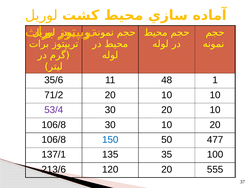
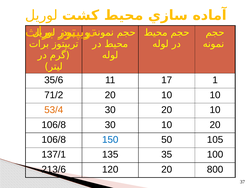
48: 48 -> 17 (167, 80)
53/4 colour: purple -> orange (54, 110)
477: 477 -> 105 (215, 140)
555: 555 -> 800 (215, 170)
